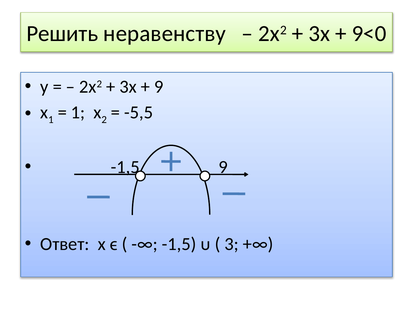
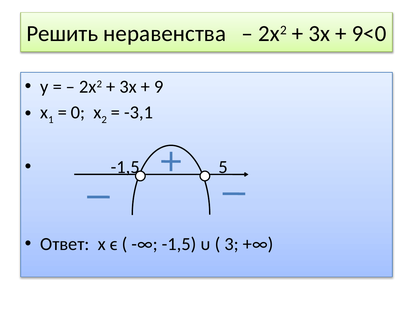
неравенству: неравенству -> неравенства (165, 34)
1: 1 -> 0 (78, 112)
-5,5: -5,5 -> -3,1 (139, 112)
-1,5 9: 9 -> 5 (223, 167)
